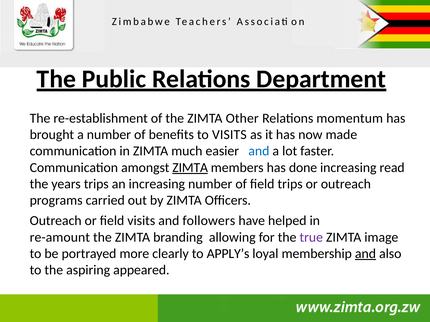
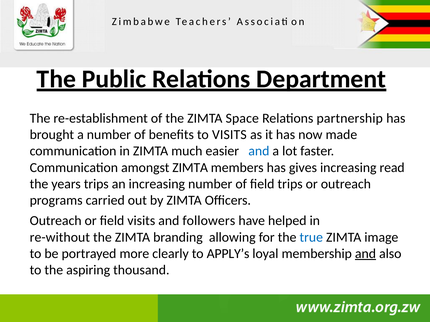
Other: Other -> Space (242, 118)
momentum: momentum -> partnership (350, 118)
ZIMTA underline: present -> none (190, 168)
done: done -> gives (303, 168)
re-amount: re-amount -> re-without (60, 238)
true colour: purple -> blue (311, 238)
appeared: appeared -> thousand (141, 271)
